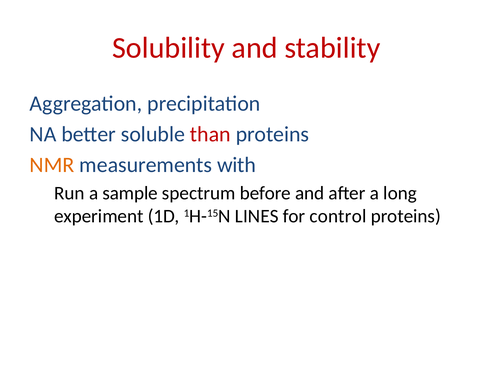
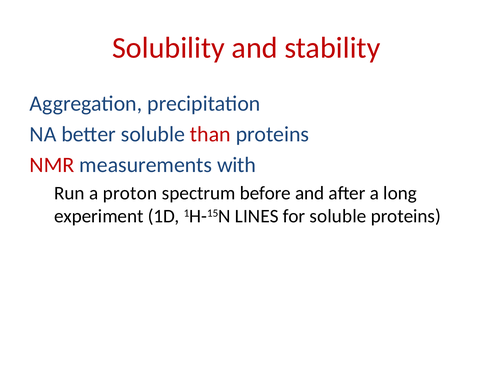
NMR colour: orange -> red (52, 165)
sample: sample -> proton (130, 193)
for control: control -> soluble (338, 216)
